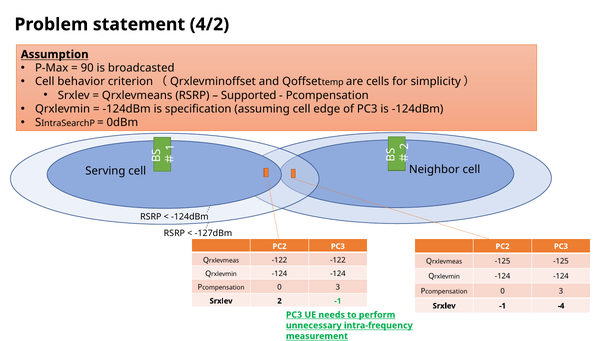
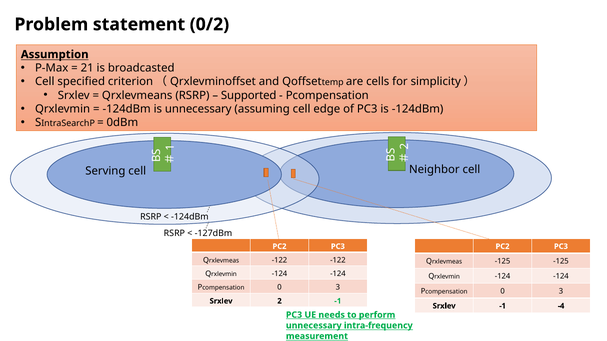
4/2: 4/2 -> 0/2 (209, 24)
90: 90 -> 21 (87, 68)
behavior: behavior -> specified (81, 82)
is specification: specification -> unnecessary (198, 109)
